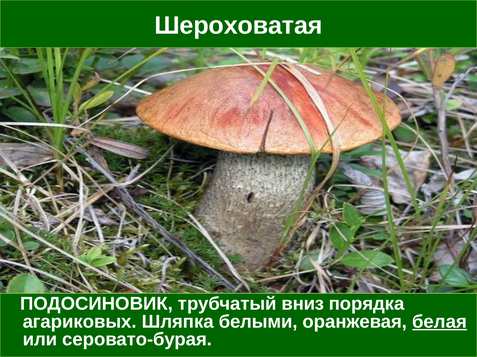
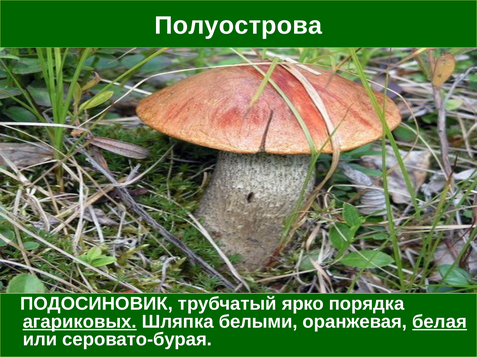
Шероховатая: Шероховатая -> Полуострова (238, 26)
вниз: вниз -> ярко (303, 305)
агариковых underline: none -> present (80, 322)
